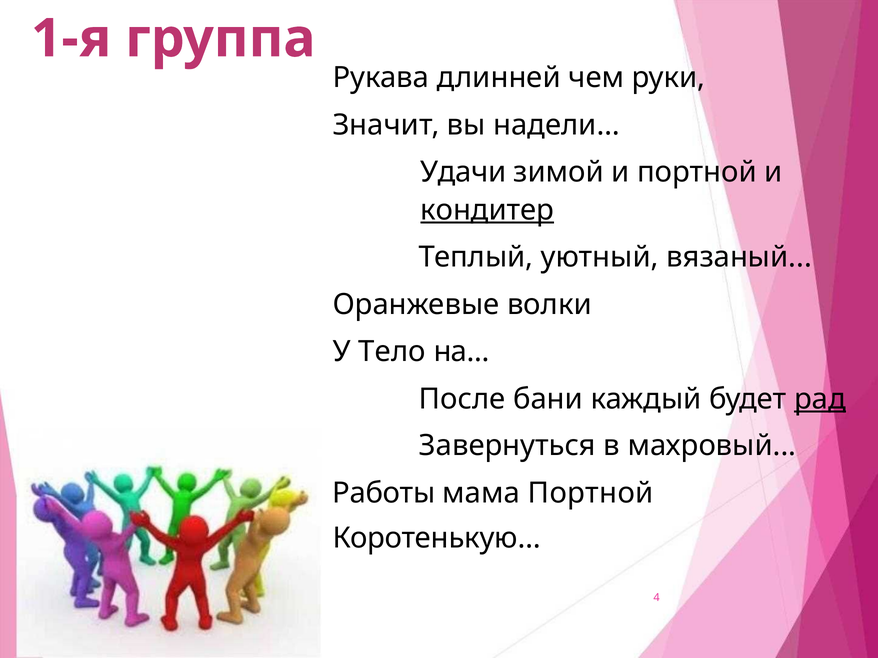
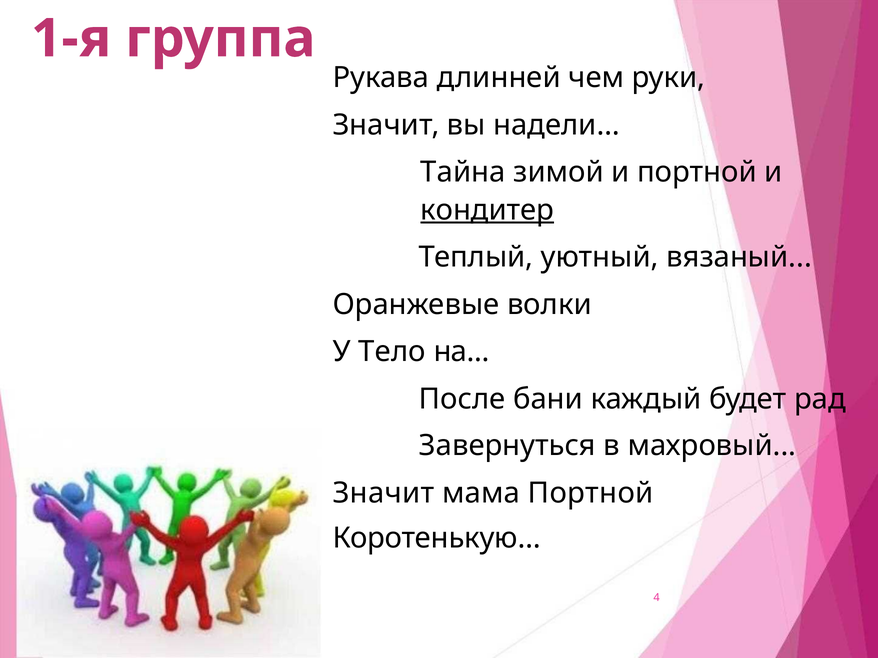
Удачи: Удачи -> Тайна (463, 172)
рад underline: present -> none (820, 399)
Работы: Работы -> Значит (384, 493)
